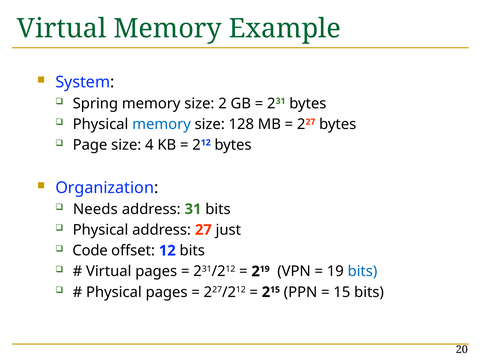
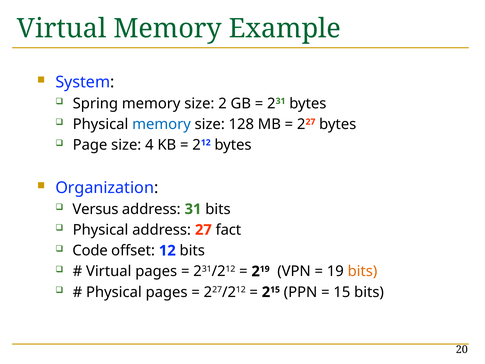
Needs: Needs -> Versus (95, 209)
just: just -> fact (228, 230)
bits colour: blue -> orange (362, 271)
